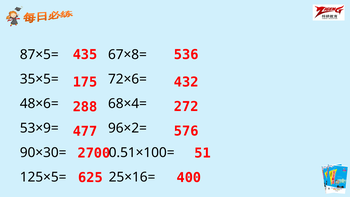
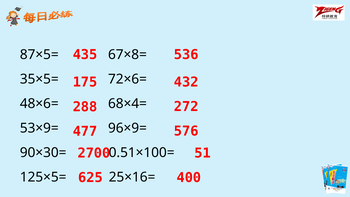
96×2=: 96×2= -> 96×9= (127, 128)
